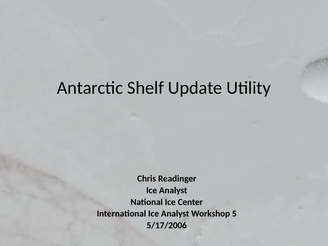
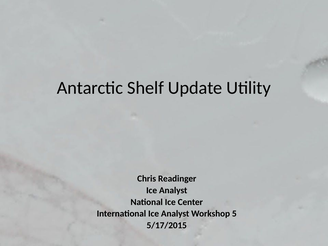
5/17/2006: 5/17/2006 -> 5/17/2015 (167, 225)
